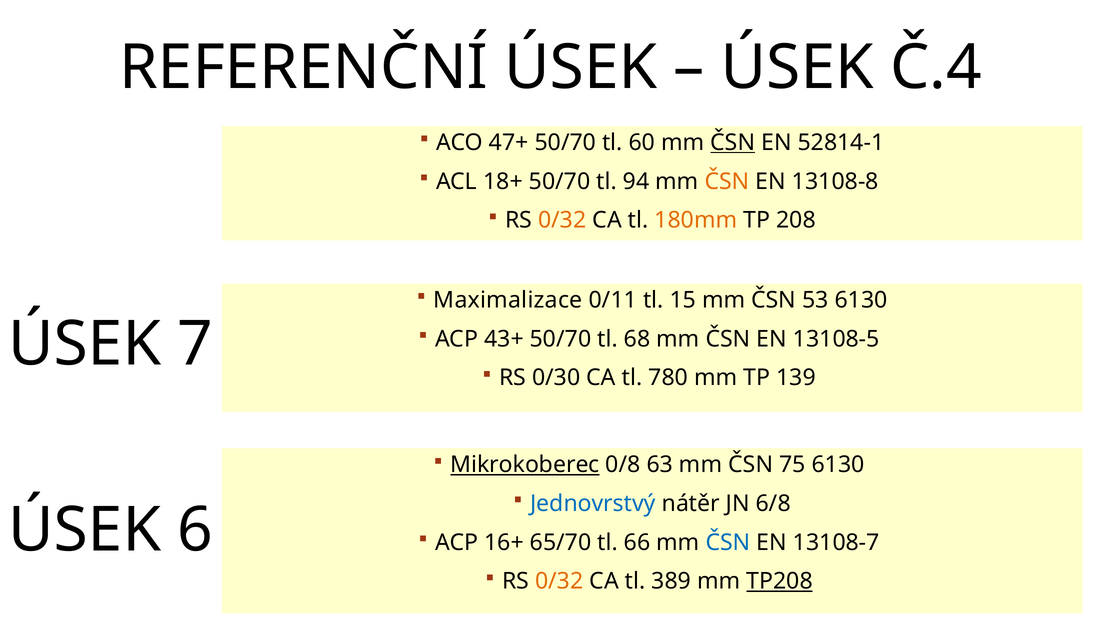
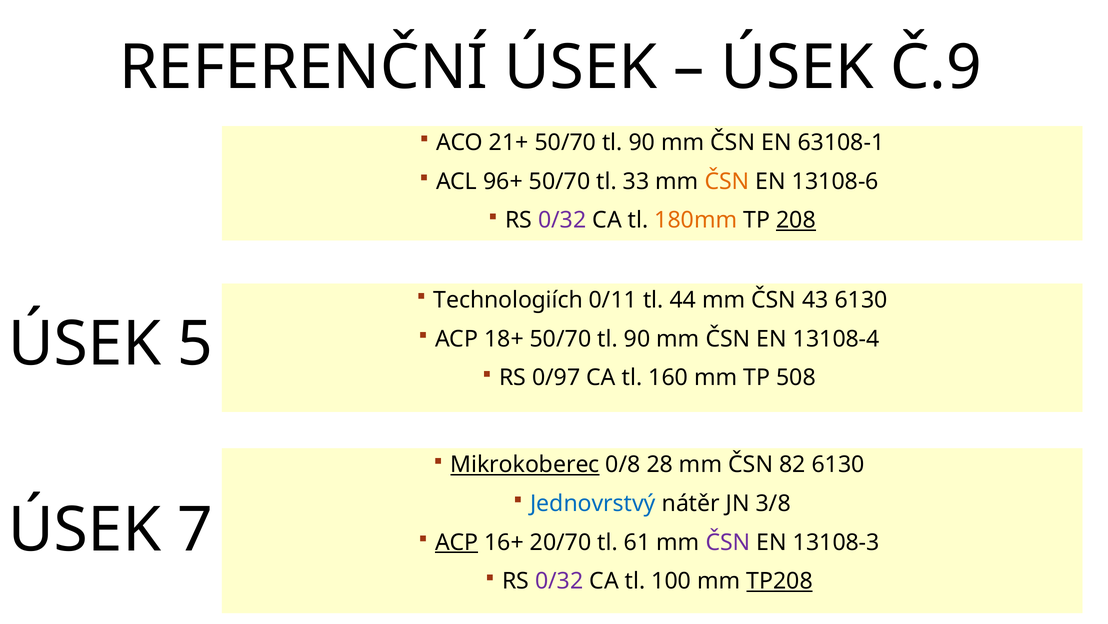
Č.4: Č.4 -> Č.9 (936, 68)
47+: 47+ -> 21+ (509, 142)
60: 60 -> 90 (642, 142)
ČSN underline: present -> none (733, 142)
52814-1: 52814-1 -> 63108-1 (841, 142)
18+: 18+ -> 96+ (503, 181)
94: 94 -> 33 (636, 181)
13108-8: 13108-8 -> 13108-6 (835, 181)
0/32 colour: orange -> purple (562, 220)
208 underline: none -> present (796, 220)
Maximalizace: Maximalizace -> Technologiích (508, 300)
15: 15 -> 44 (683, 300)
53: 53 -> 43 (815, 300)
7: 7 -> 5 (195, 343)
43+: 43+ -> 18+ (504, 339)
68: 68 -> 90 (637, 339)
13108-5: 13108-5 -> 13108-4 (836, 339)
0/30: 0/30 -> 0/97 (556, 377)
780: 780 -> 160 (668, 377)
139: 139 -> 508 (796, 377)
63: 63 -> 28 (660, 464)
75: 75 -> 82 (792, 464)
6/8: 6/8 -> 3/8 (773, 503)
6: 6 -> 7 (195, 530)
ACP underline: none -> present (457, 542)
65/70: 65/70 -> 20/70 (561, 542)
66: 66 -> 61 (637, 542)
ČSN colour: blue -> purple (728, 542)
13108-7: 13108-7 -> 13108-3 (836, 542)
0/32 colour: orange -> purple (559, 581)
389: 389 -> 100 (671, 581)
